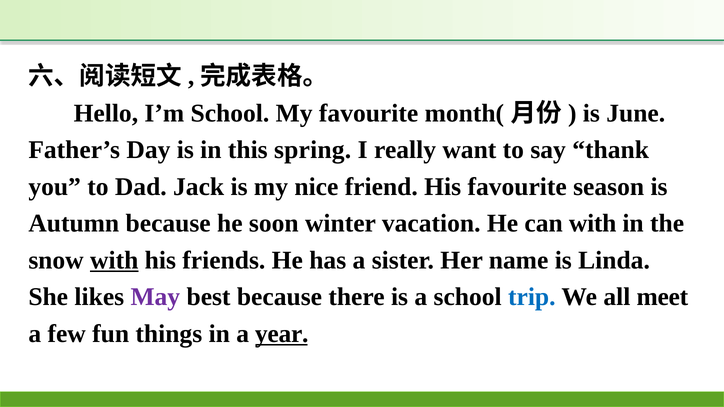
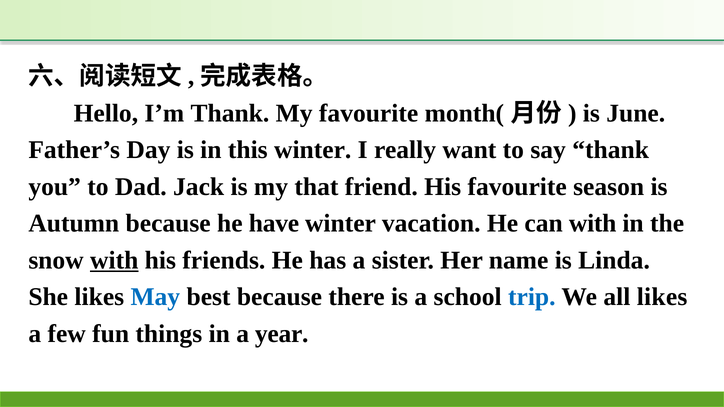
I’m School: School -> Thank (230, 113)
this spring: spring -> winter (313, 150)
nice: nice -> that (316, 187)
soon: soon -> have (274, 224)
May colour: purple -> blue (155, 297)
all meet: meet -> likes (662, 297)
year underline: present -> none (282, 334)
